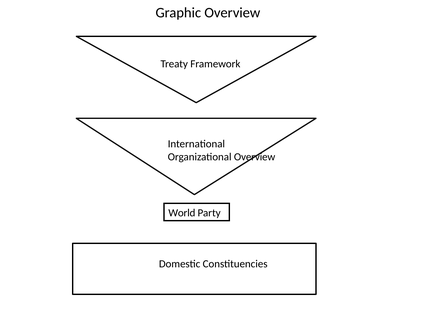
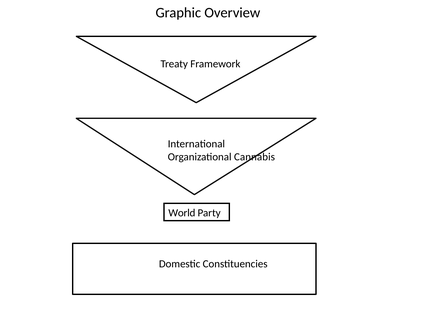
Organizational Overview: Overview -> Cannabis (255, 157)
